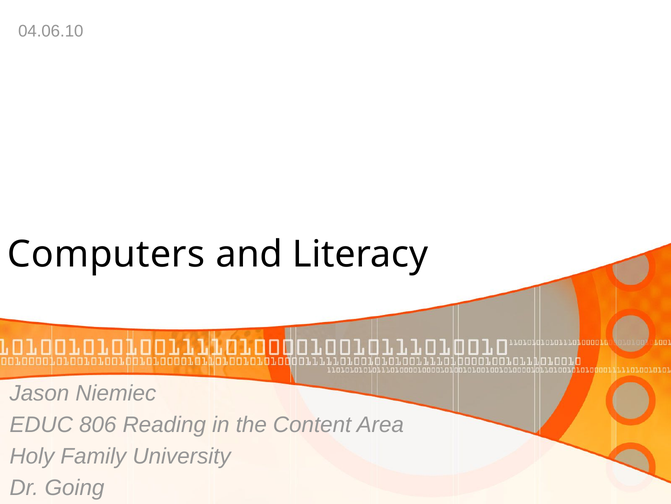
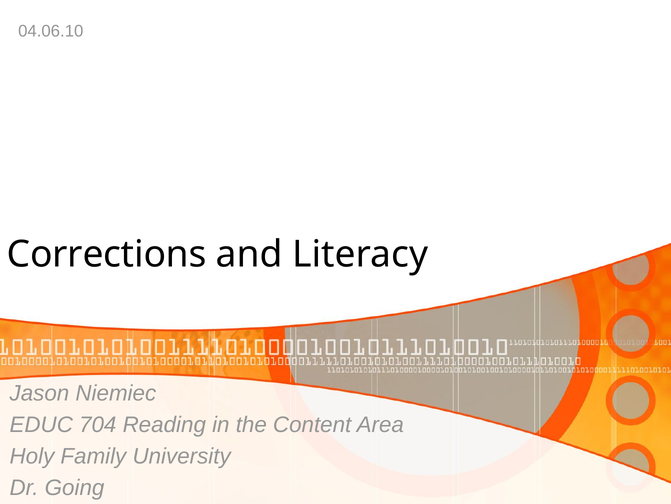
Computers: Computers -> Corrections (107, 254)
806: 806 -> 704 (98, 424)
